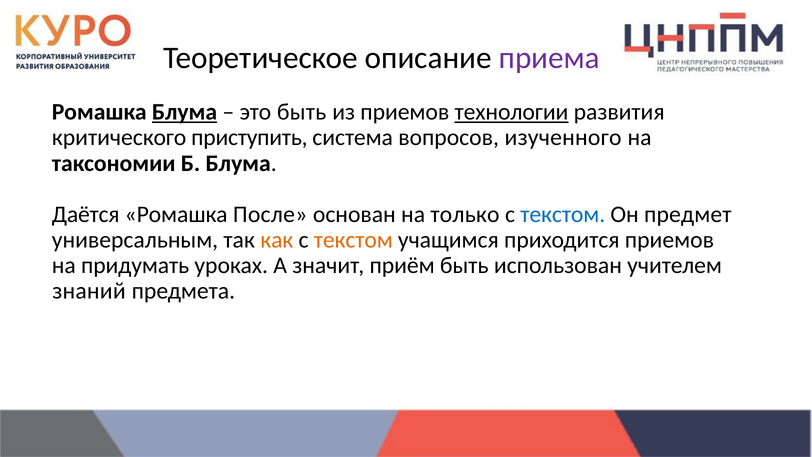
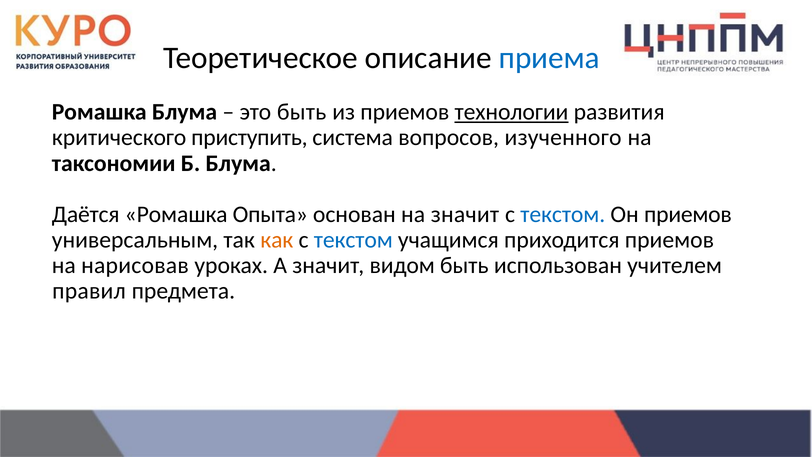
приема colour: purple -> blue (549, 58)
Блума underline: present -> none (185, 112)
После: После -> Опыта (270, 214)
на только: только -> значит (465, 214)
Он предмет: предмет -> приемов (688, 214)
текстом colour: orange -> blue (353, 240)
придумать: придумать -> нарисовав (135, 265)
приём: приём -> видом (402, 265)
знаний: знаний -> правил (89, 291)
